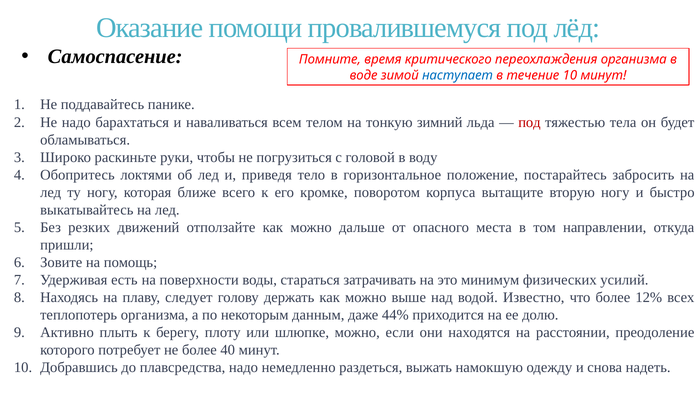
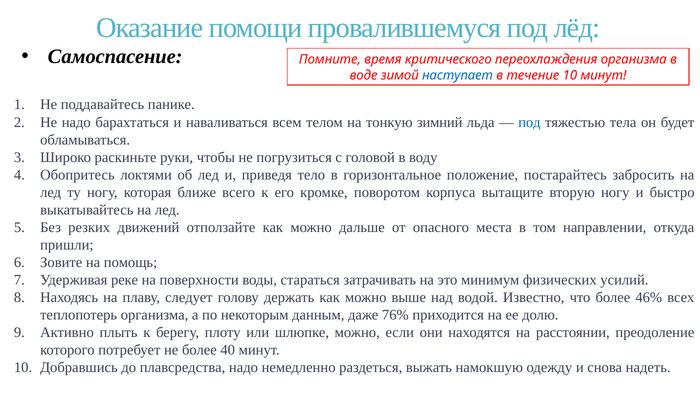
под colour: red -> blue (529, 122)
есть: есть -> реке (125, 280)
12%: 12% -> 46% (649, 297)
44%: 44% -> 76% (395, 315)
